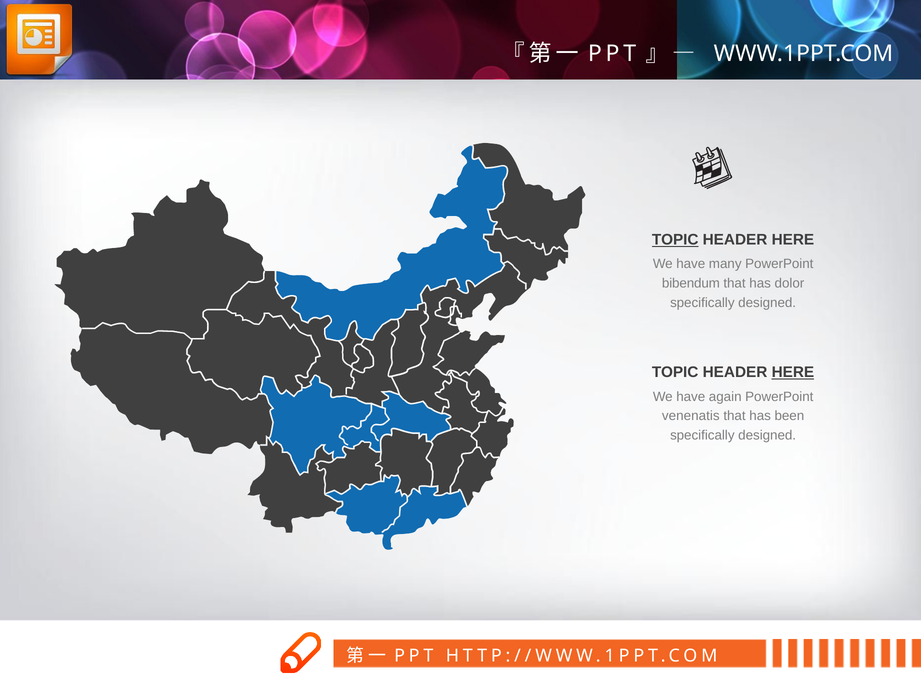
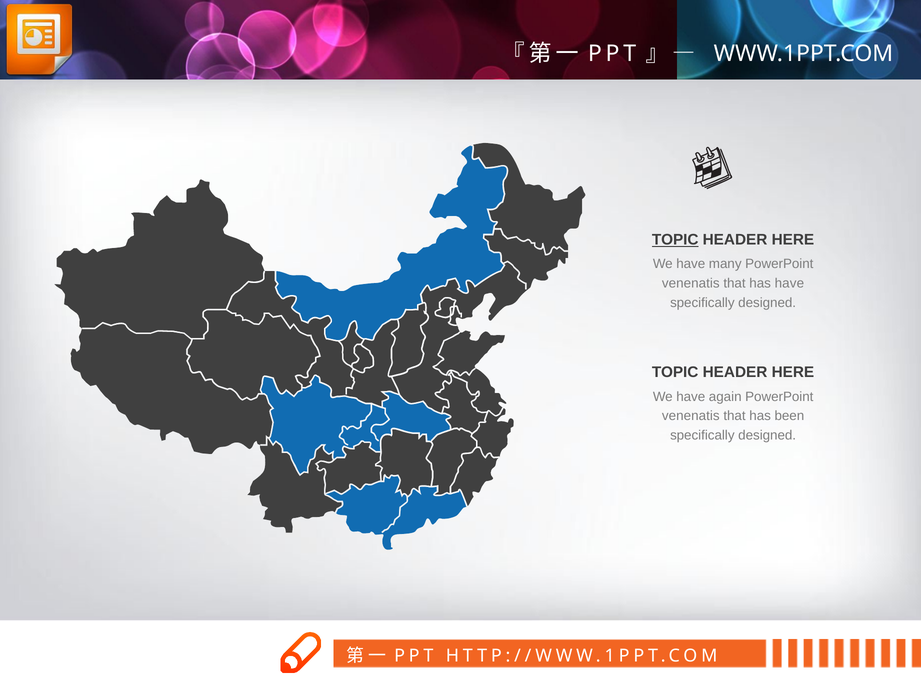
bibendum: bibendum -> venenatis (691, 283)
has dolor: dolor -> have (789, 283)
HERE underline: present -> none (793, 372)
